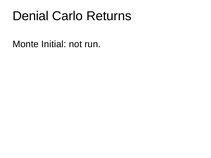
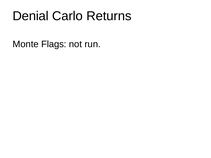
Initial: Initial -> Flags (54, 44)
